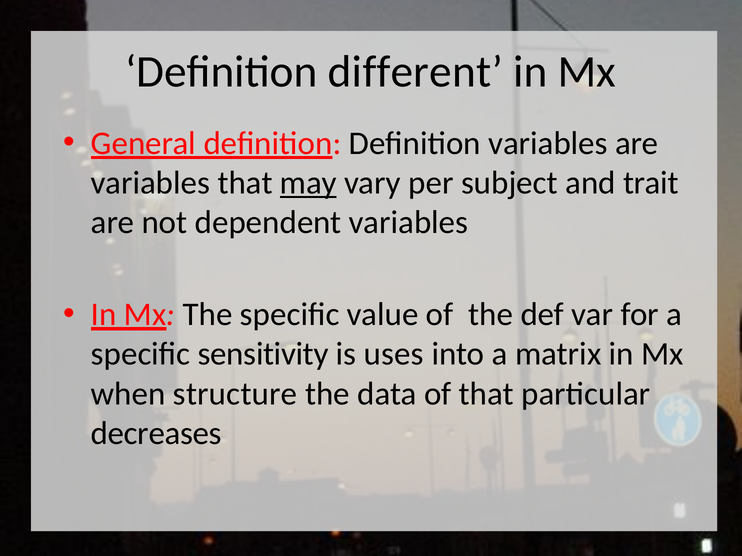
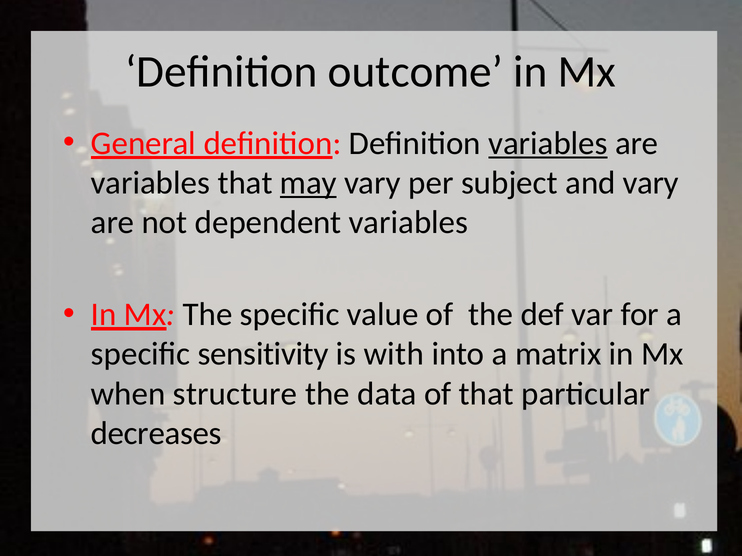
different: different -> outcome (416, 72)
variables underline: none -> present (548, 143)
and trait: trait -> vary (651, 183)
uses: uses -> with (394, 354)
